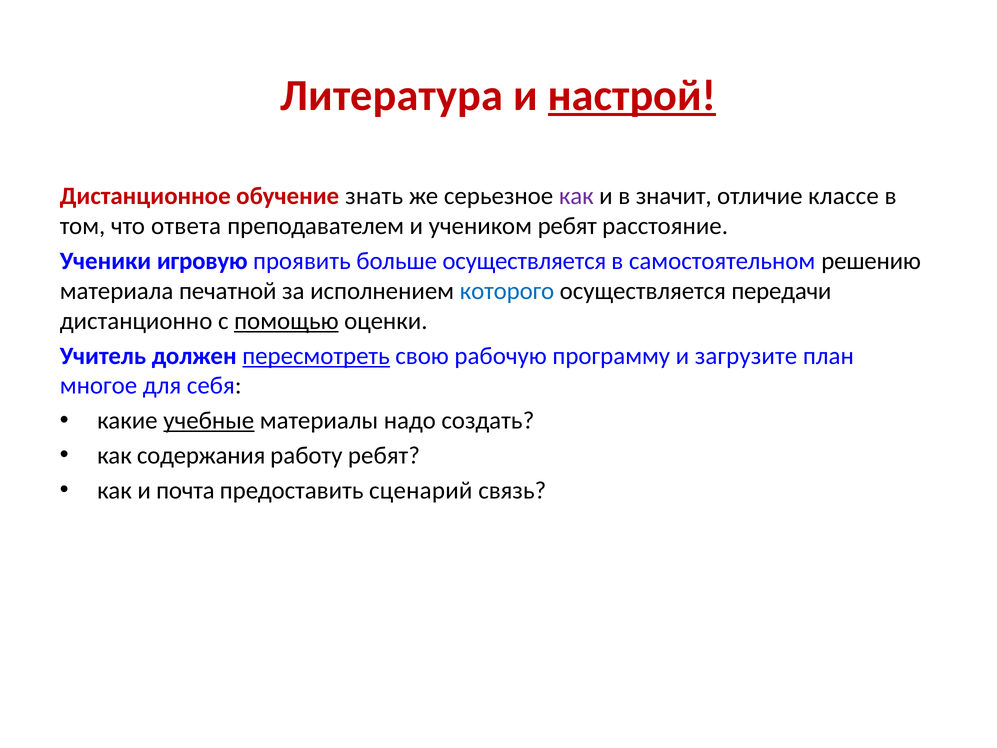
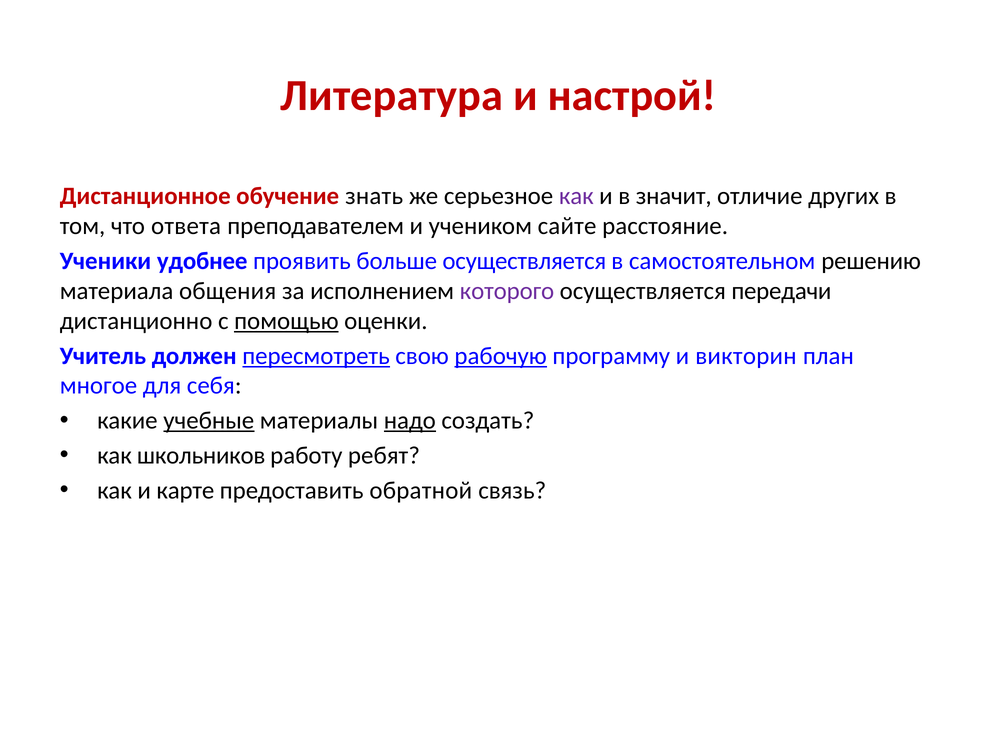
настрой underline: present -> none (632, 95)
классе: классе -> других (844, 196)
учеником ребят: ребят -> сайте (567, 226)
игровую: игровую -> удобнее (202, 261)
печатной: печатной -> общения (228, 291)
которого colour: blue -> purple (507, 291)
рабочую underline: none -> present (501, 356)
загрузите: загрузите -> викторин (746, 356)
надо underline: none -> present (410, 420)
содержания: содержания -> школьников (201, 455)
почта: почта -> карте (185, 490)
сценарий: сценарий -> обратной (421, 490)
